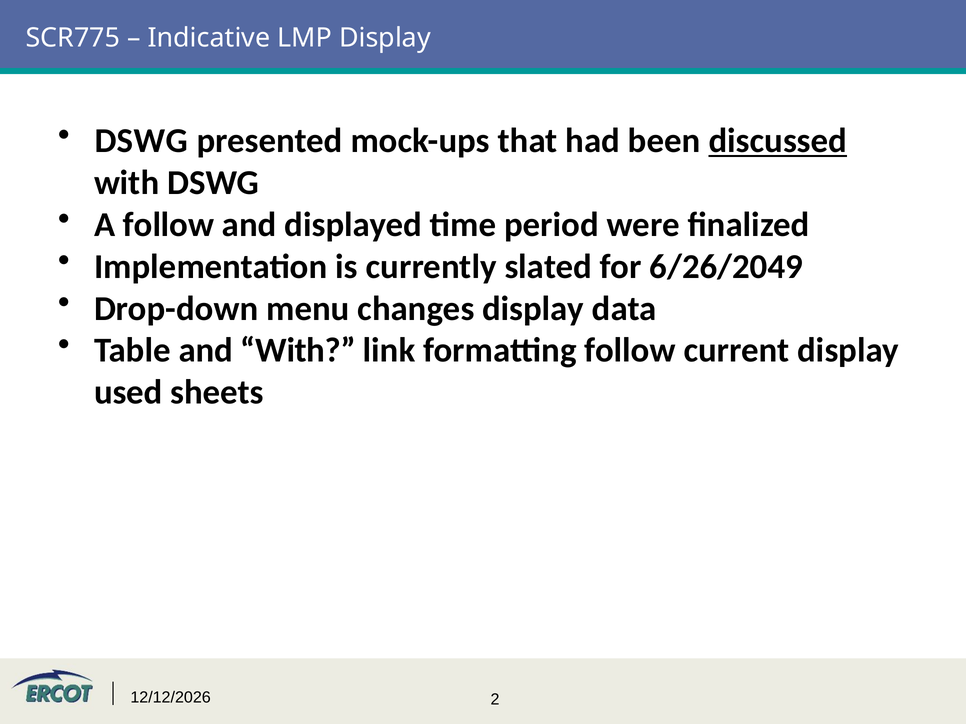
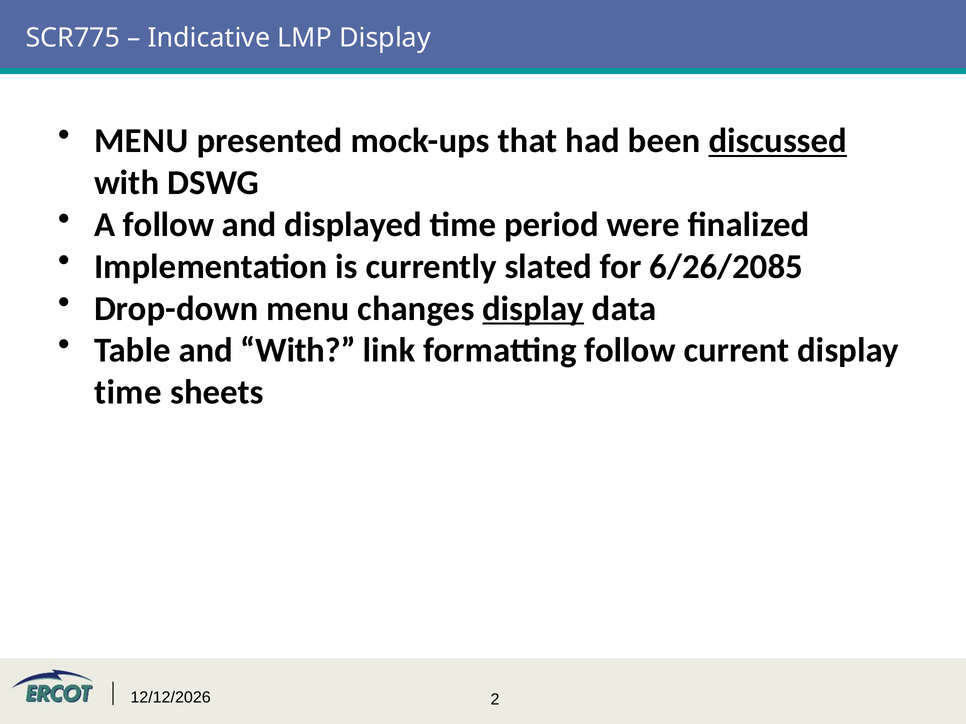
DSWG: DSWG -> MENU (141, 141)
6/26/2049: 6/26/2049 -> 6/26/2085 (726, 267)
display underline: none -> present (533, 309)
used: used -> time (128, 393)
